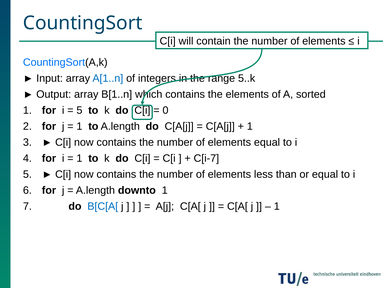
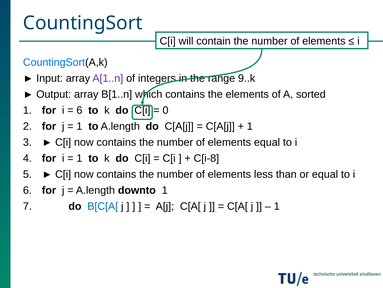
A[1..n colour: blue -> purple (108, 78)
5..k: 5..k -> 9..k (247, 78)
5: 5 -> 6 (79, 110)
C[i-7: C[i-7 -> C[i-8 (206, 158)
